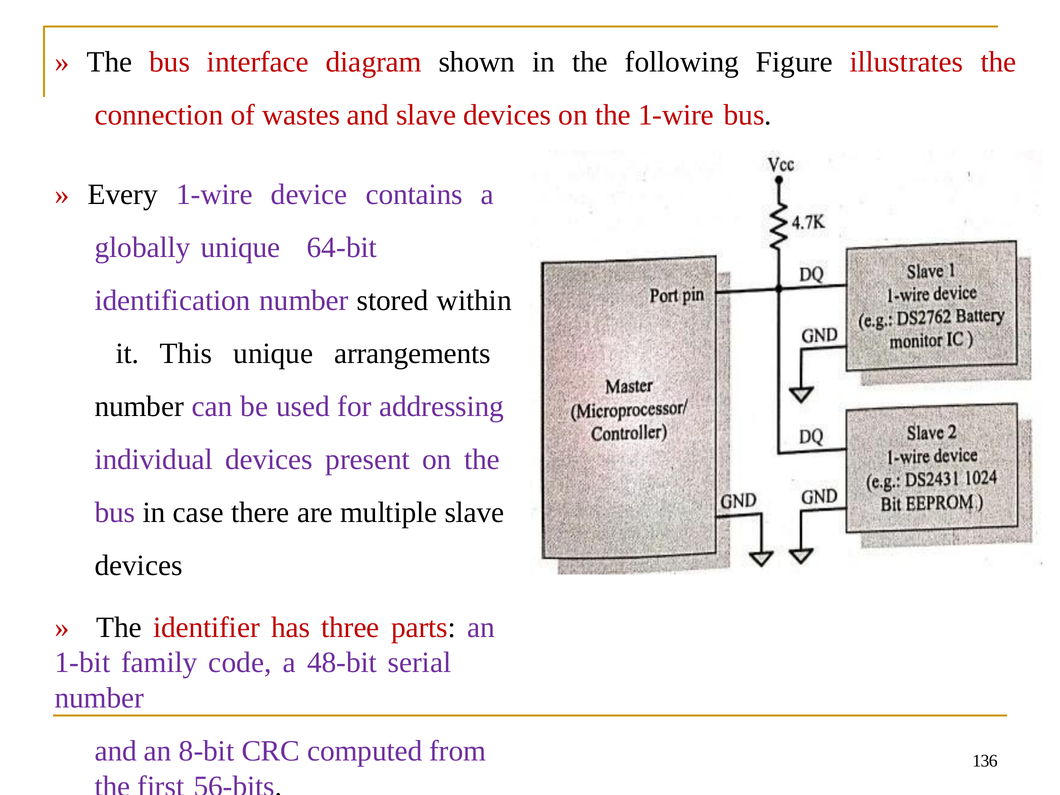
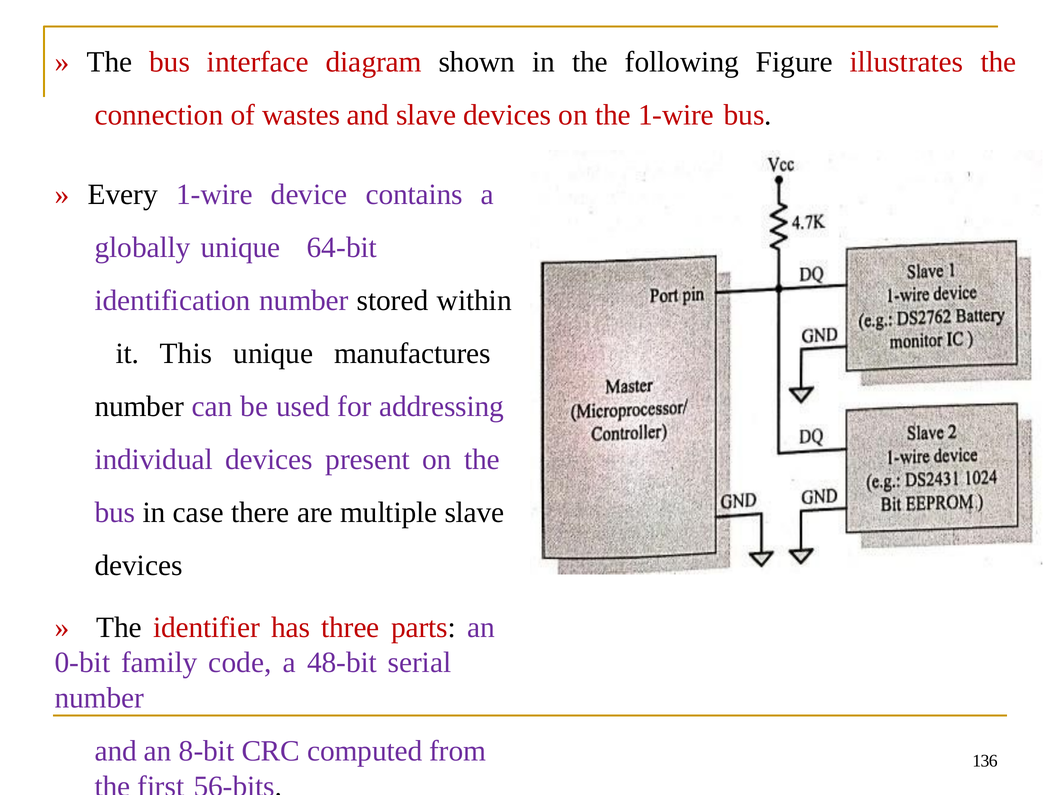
arrangements: arrangements -> manufactures (412, 353)
1-bit: 1-bit -> 0-bit (82, 663)
